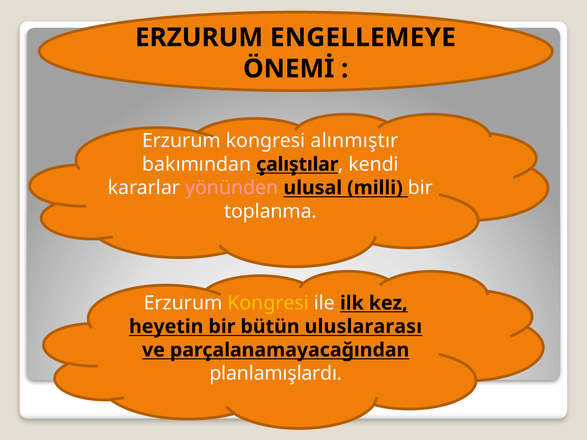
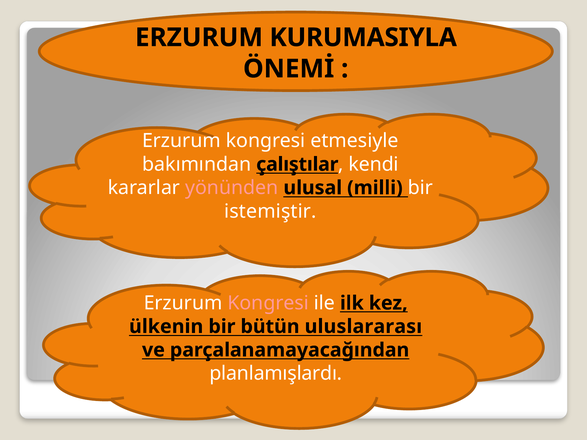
ENGELLEMEYE: ENGELLEMEYE -> KURUMASIYLA (363, 38)
alınmıştır: alınmıştır -> etmesiyle (355, 141)
toplanma: toplanma -> istemiştir (270, 211)
Kongresi colour: yellow -> pink (268, 303)
heyetin: heyetin -> ülkenin (166, 327)
